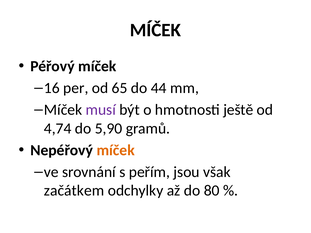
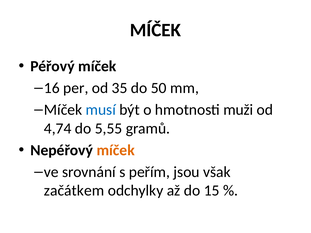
65: 65 -> 35 (120, 88)
44: 44 -> 50 (159, 88)
musí colour: purple -> blue (101, 110)
ještě: ještě -> muži (238, 110)
5,90: 5,90 -> 5,55 (109, 129)
80: 80 -> 15 (212, 191)
